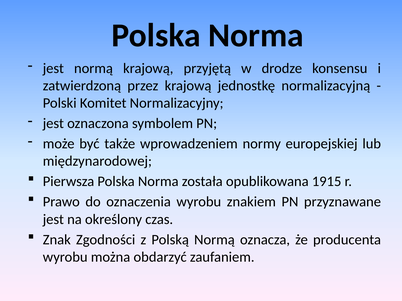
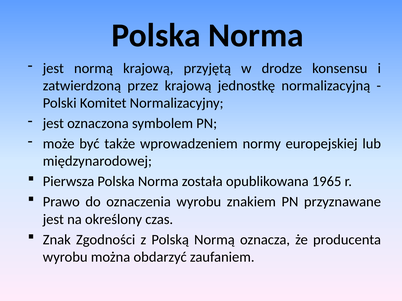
1915: 1915 -> 1965 (327, 182)
